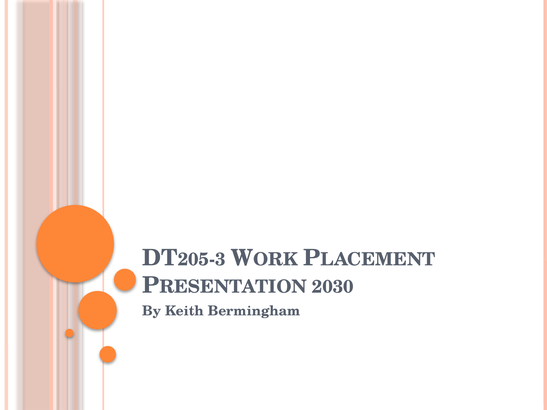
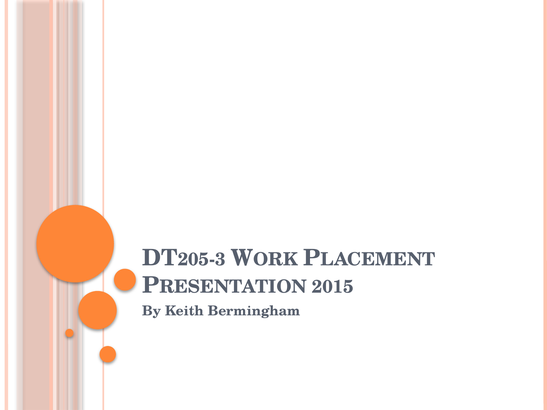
2030: 2030 -> 2015 (333, 287)
